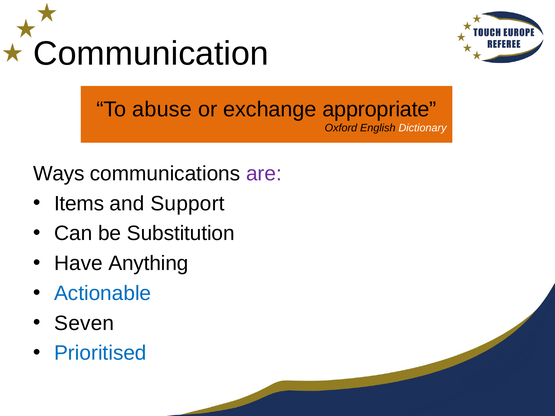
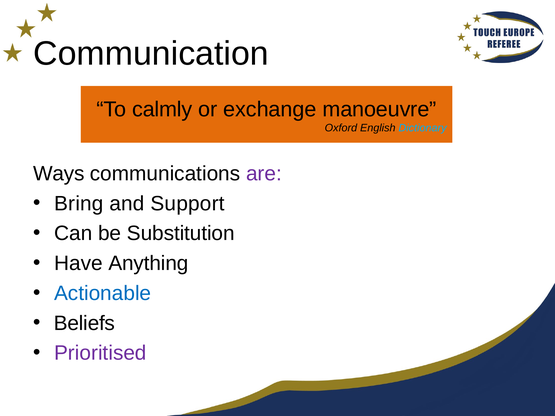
abuse: abuse -> calmly (162, 109)
appropriate: appropriate -> manoeuvre (379, 109)
Dictionary colour: white -> light blue (423, 128)
Items: Items -> Bring (79, 204)
Seven: Seven -> Beliefs (84, 323)
Prioritised colour: blue -> purple (100, 353)
